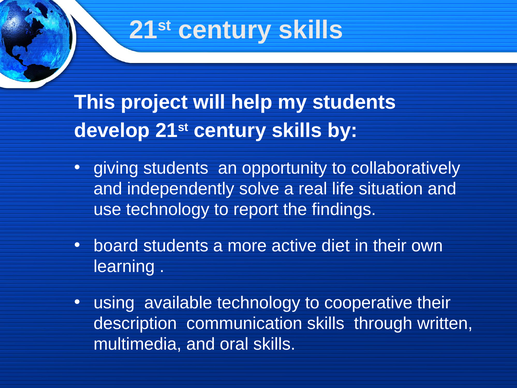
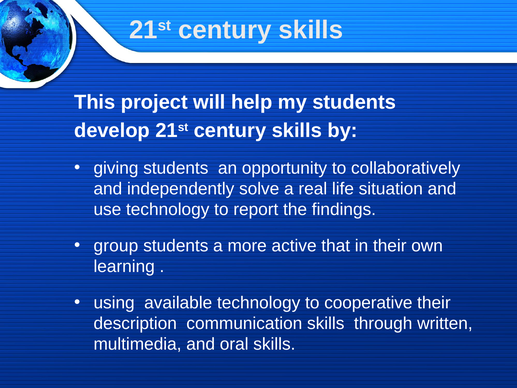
board: board -> group (116, 246)
diet: diet -> that (336, 246)
